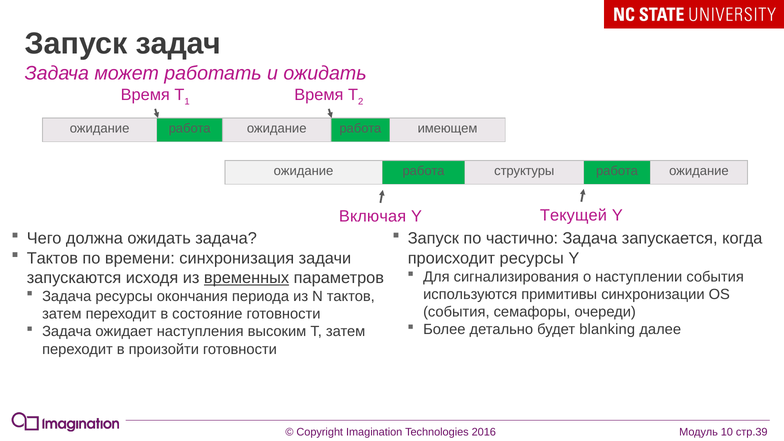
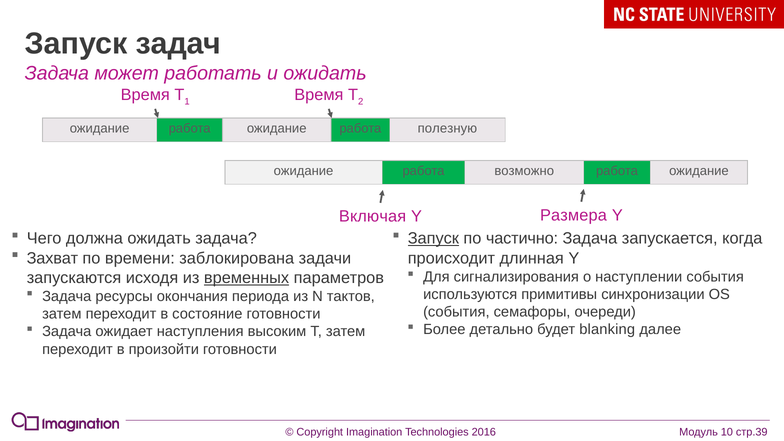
имеющем: имеющем -> полезную (447, 128)
структуры: структуры -> возможно (524, 171)
Текущей: Текущей -> Размера (573, 215)
Запуск underline: none -> present (433, 239)
Тактов: Тактов -> Захват (52, 258)
синхронизация: синхронизация -> заблокирована (237, 258)
происходит ресурсы: ресурсы -> длинная (532, 258)
